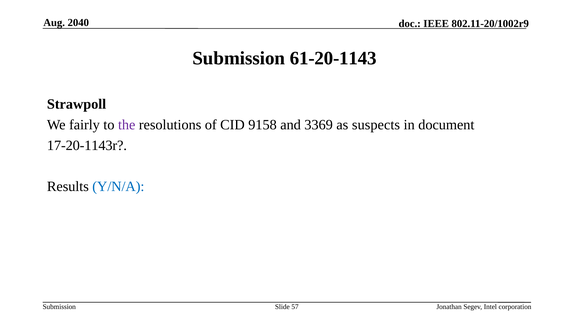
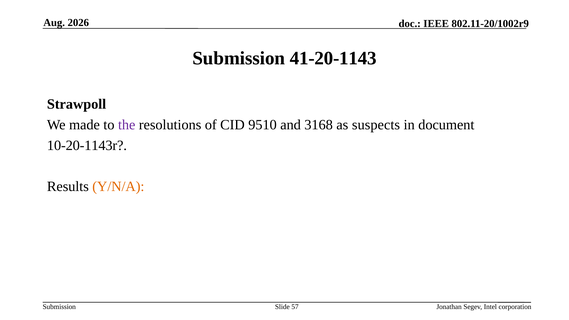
2040: 2040 -> 2026 (78, 23)
61-20-1143: 61-20-1143 -> 41-20-1143 (333, 58)
fairly: fairly -> made (84, 125)
9158: 9158 -> 9510 (263, 125)
3369: 3369 -> 3168 (319, 125)
17-20-1143r: 17-20-1143r -> 10-20-1143r (87, 145)
Y/N/A colour: blue -> orange (118, 187)
